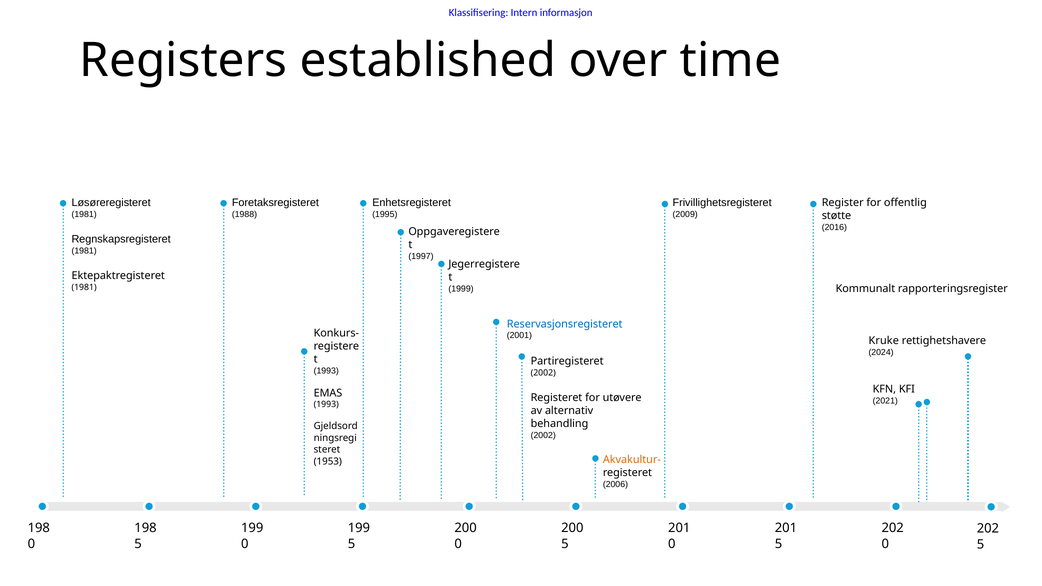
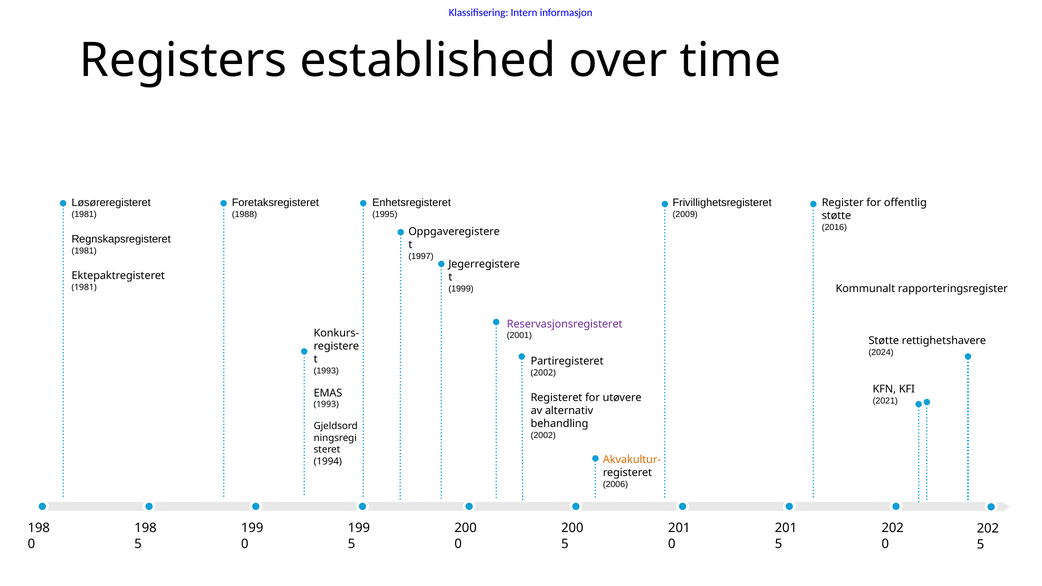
Reservasjonsregisteret colour: blue -> purple (565, 324)
Kruke: Kruke -> Støtte (884, 341)
1953: 1953 -> 1994 (328, 461)
